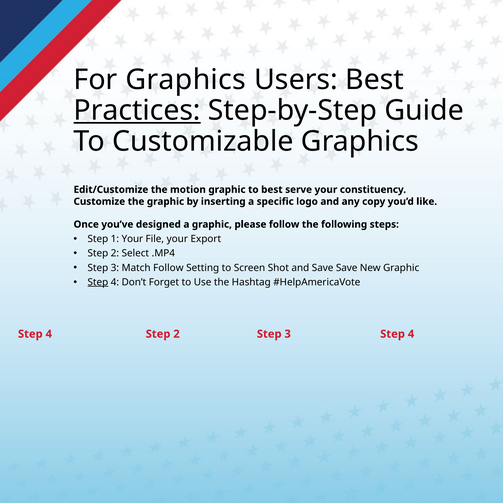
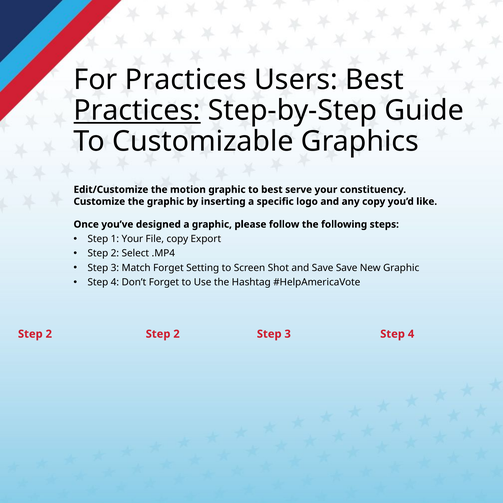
For Graphics: Graphics -> Practices (186, 80)
File your: your -> copy (177, 239)
Match Follow: Follow -> Forget (168, 268)
Step underline: present -> none (98, 282)
4: 4 -> 2 (49, 334)
